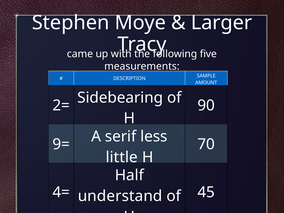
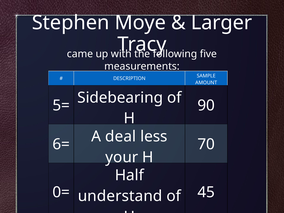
2=: 2= -> 5= (61, 106)
serif: serif -> deal (121, 136)
9=: 9= -> 6= (61, 144)
little: little -> your (122, 157)
4=: 4= -> 0= (61, 192)
